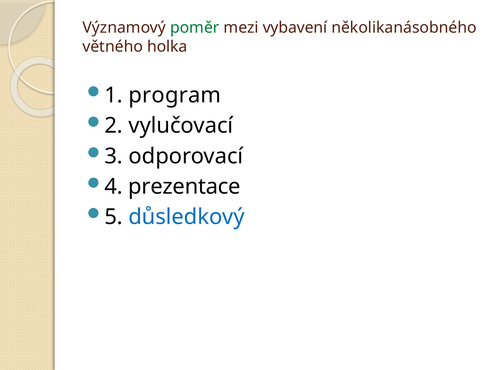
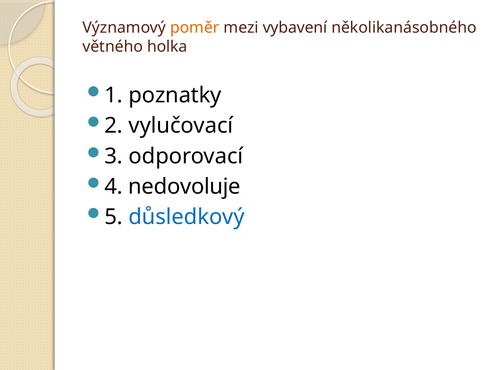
poměr colour: green -> orange (195, 28)
program: program -> poznatky (175, 95)
prezentace: prezentace -> nedovoluje (184, 187)
